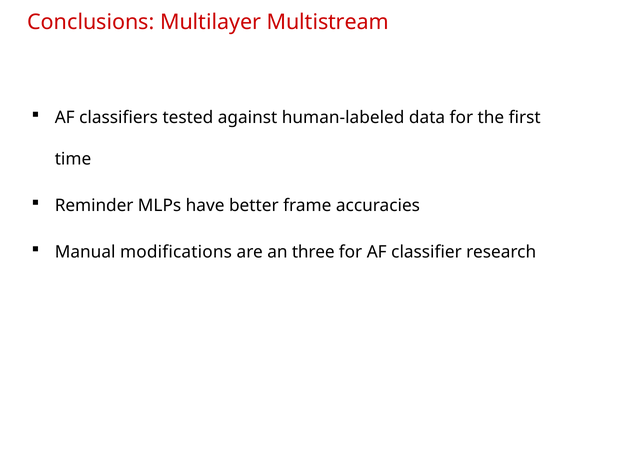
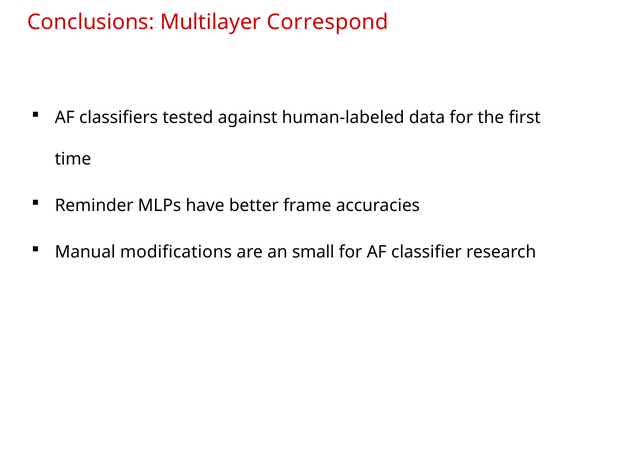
Multistream: Multistream -> Correspond (328, 22)
three: three -> small (313, 252)
